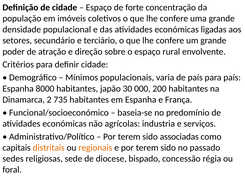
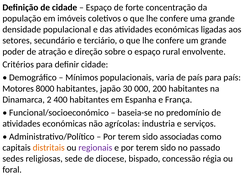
Espanha: Espanha -> Motores (18, 88)
735: 735 -> 400 (60, 99)
regionais colour: orange -> purple (95, 147)
